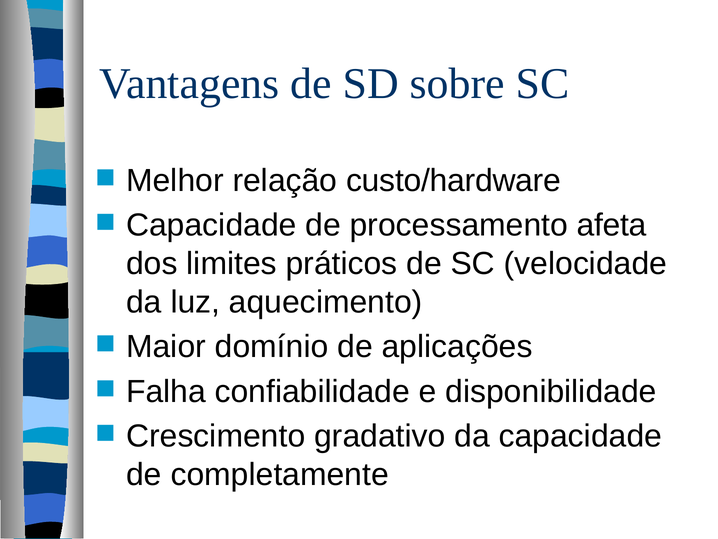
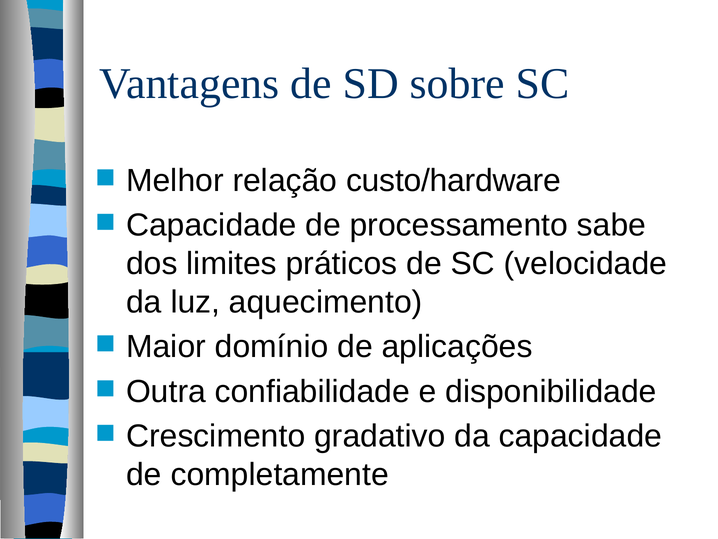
afeta: afeta -> sabe (612, 225)
Falha: Falha -> Outra (166, 391)
